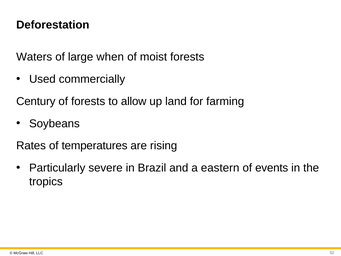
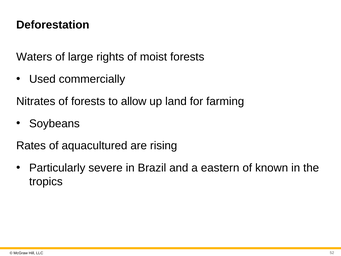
when: when -> rights (110, 57)
Century: Century -> Nitrates (36, 101)
temperatures: temperatures -> aquacultured (94, 146)
events: events -> known (272, 168)
